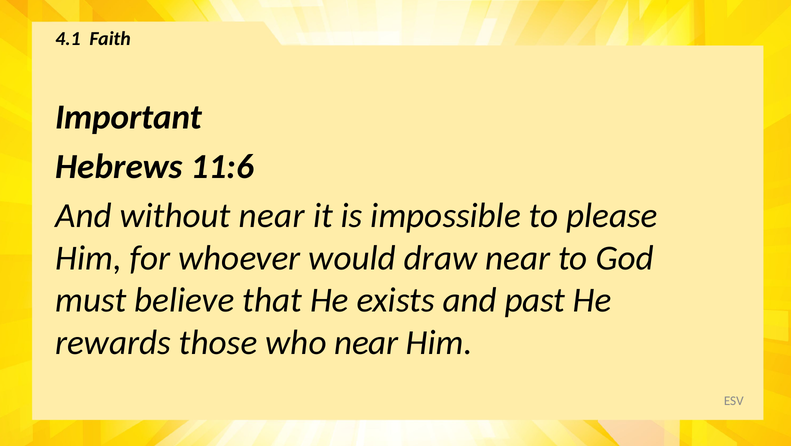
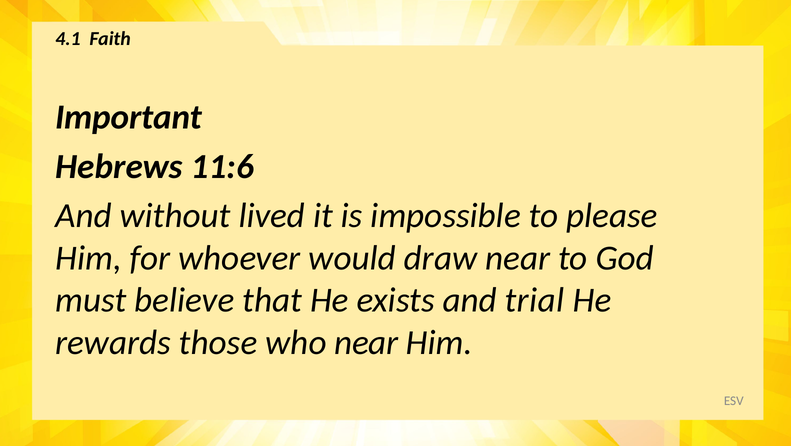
without near: near -> lived (272, 216)
past: past -> trial (535, 300)
